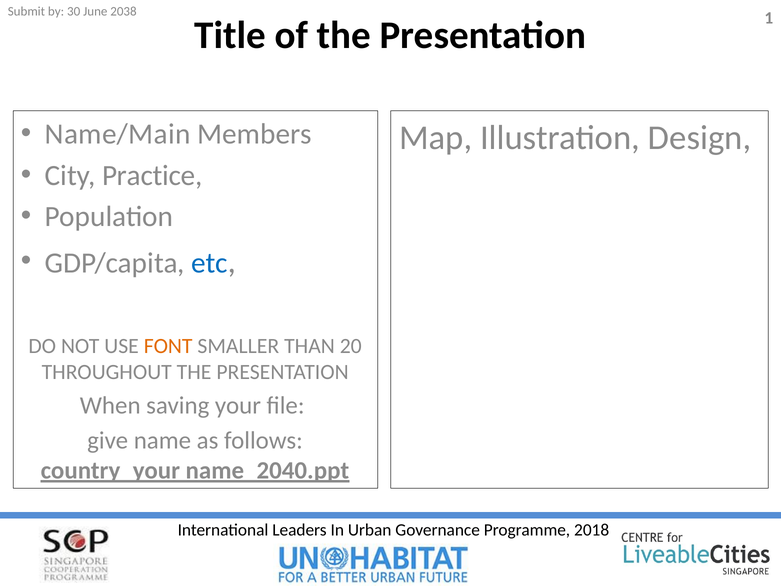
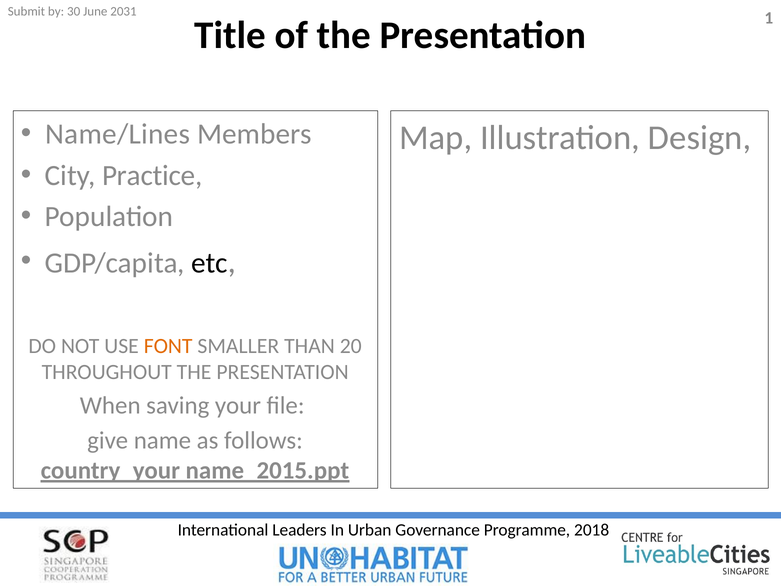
2038: 2038 -> 2031 (123, 11)
Name/Main: Name/Main -> Name/Lines (118, 134)
etc colour: blue -> black (210, 263)
name_2040.ppt: name_2040.ppt -> name_2015.ppt (267, 470)
